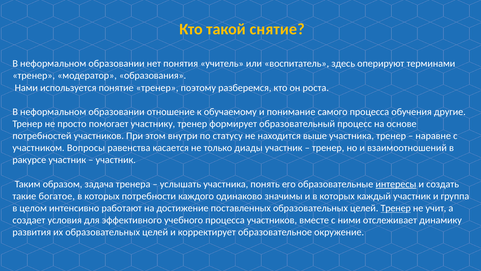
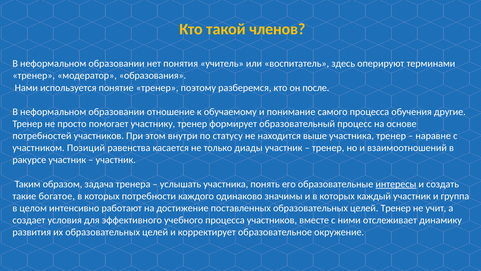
снятие: снятие -> членов (277, 29)
роста: роста -> после (316, 88)
Вопросы: Вопросы -> Позиций (86, 148)
Тренер underline: present -> none (396, 208)
